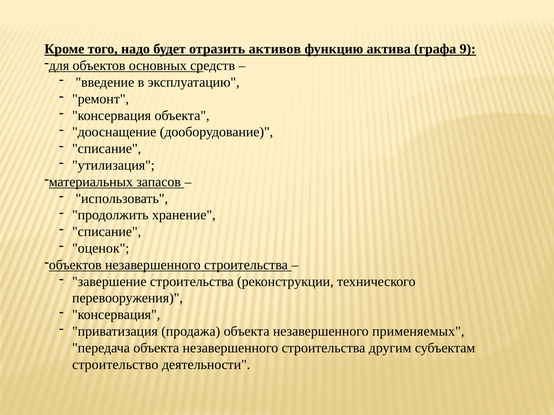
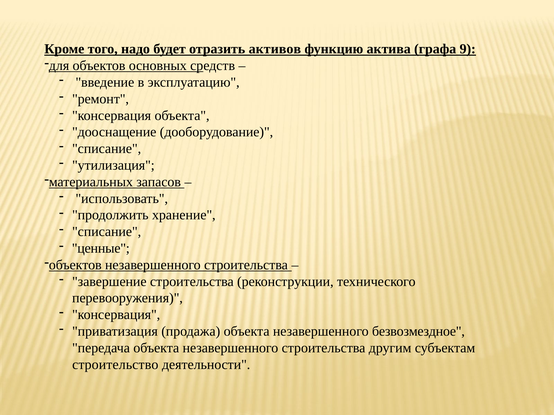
оценок: оценок -> ценные (101, 249)
применяемых: применяемых -> безвозмездное (418, 332)
